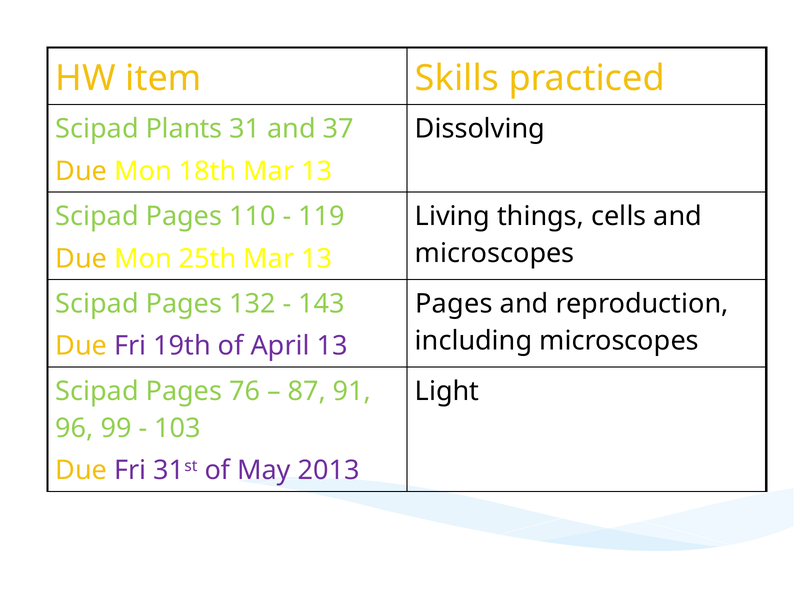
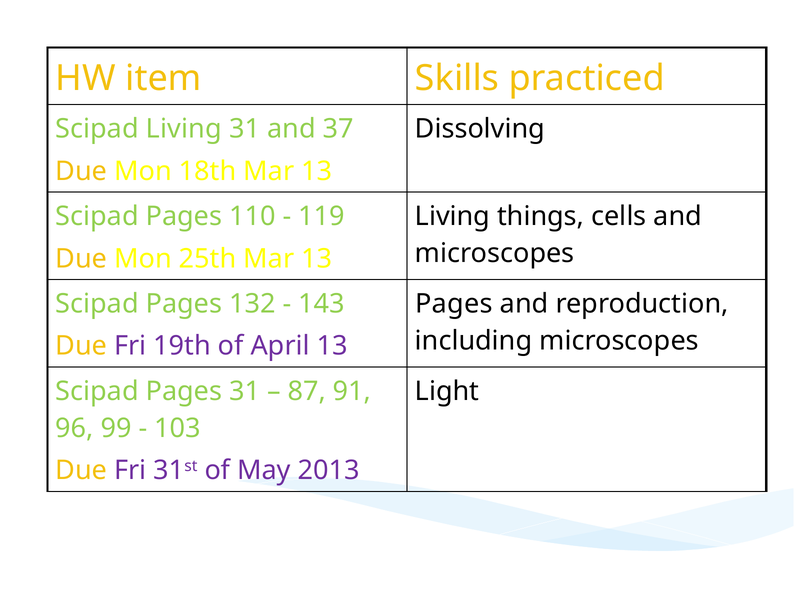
Scipad Plants: Plants -> Living (184, 129)
Pages 76: 76 -> 31 (245, 391)
